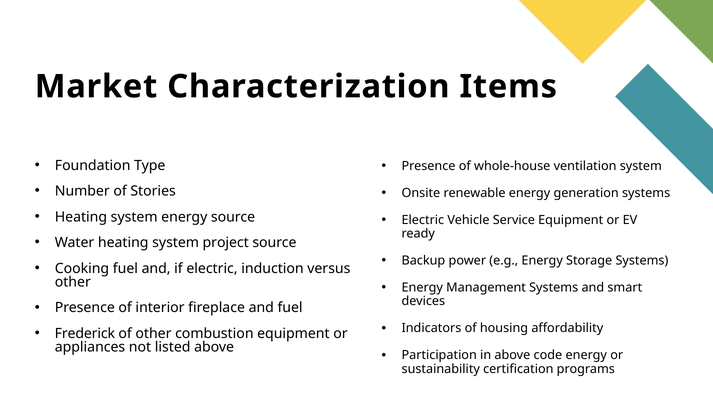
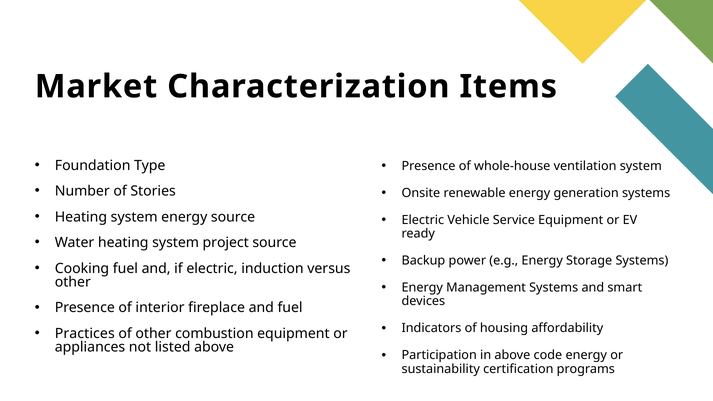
Frederick: Frederick -> Practices (85, 334)
